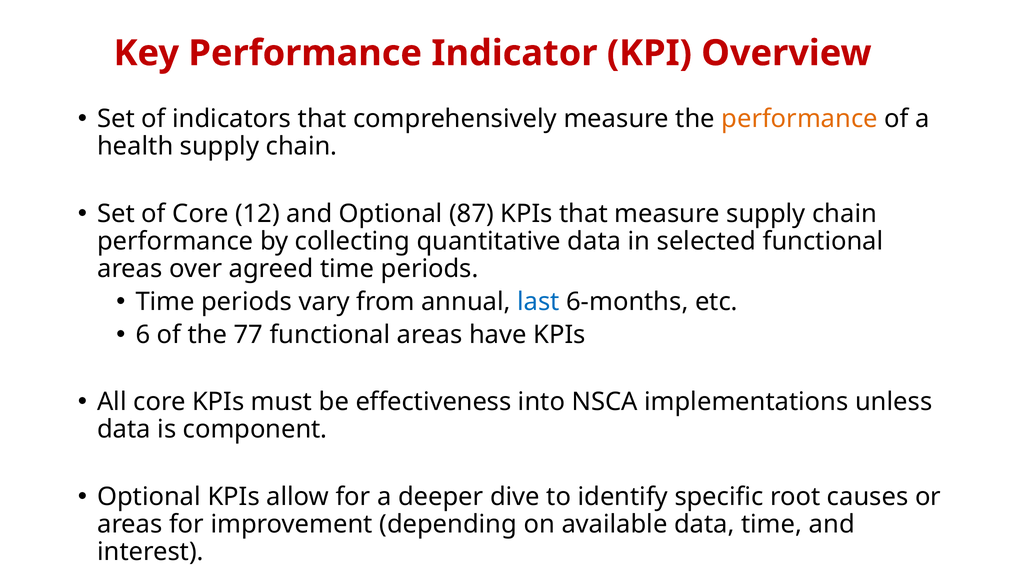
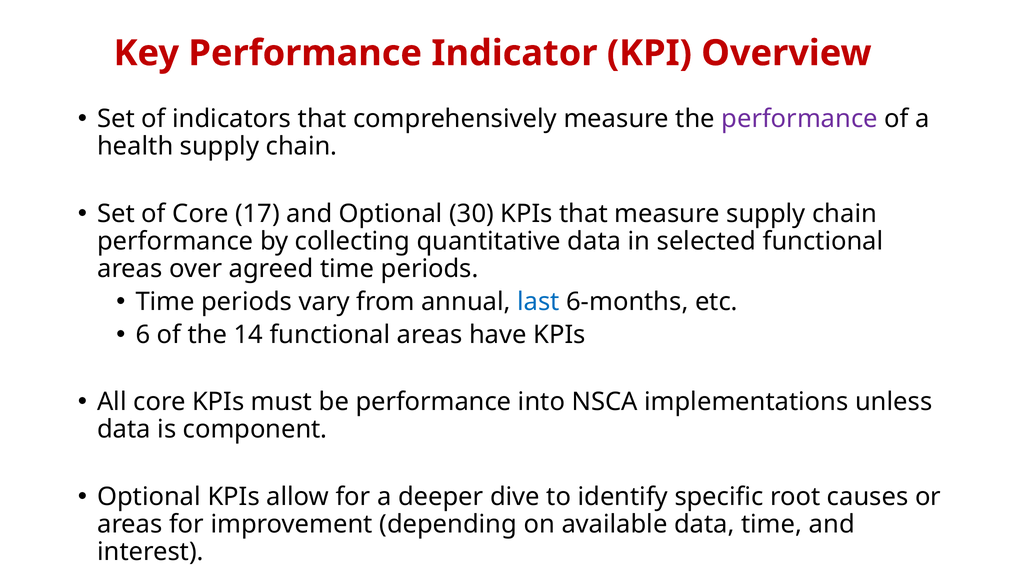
performance colour: orange -> purple (800, 119)
12: 12 -> 17 (257, 214)
87: 87 -> 30 (472, 214)
77: 77 -> 14 (248, 335)
be effectiveness: effectiveness -> performance (433, 402)
